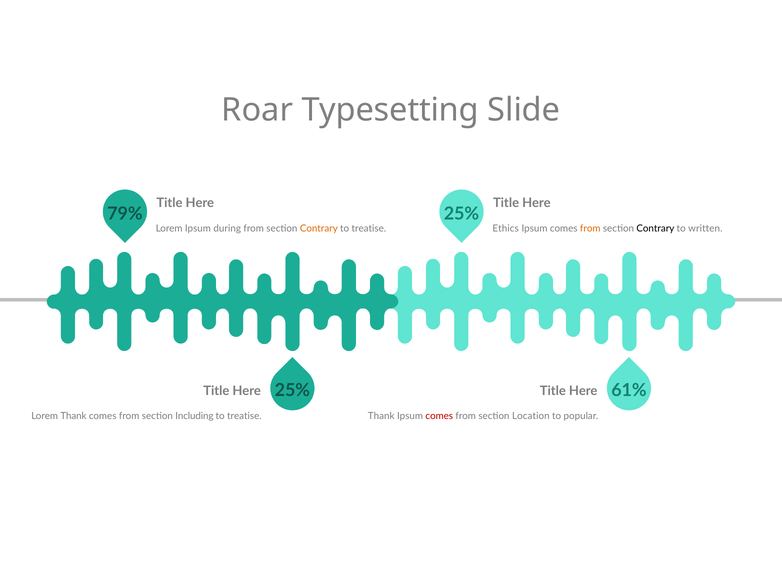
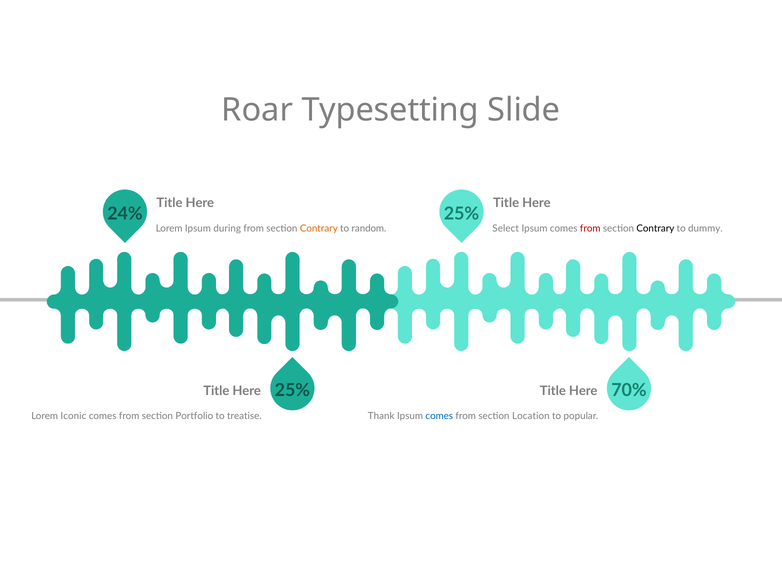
79%: 79% -> 24% (125, 214)
treatise: treatise -> random (369, 229)
Ethics: Ethics -> Select (506, 229)
from colour: orange -> red (590, 229)
written: written -> dummy (705, 229)
61%: 61% -> 70% (629, 391)
Lorem Thank: Thank -> Iconic (73, 417)
Including: Including -> Portfolio (194, 417)
comes colour: red -> blue (439, 417)
